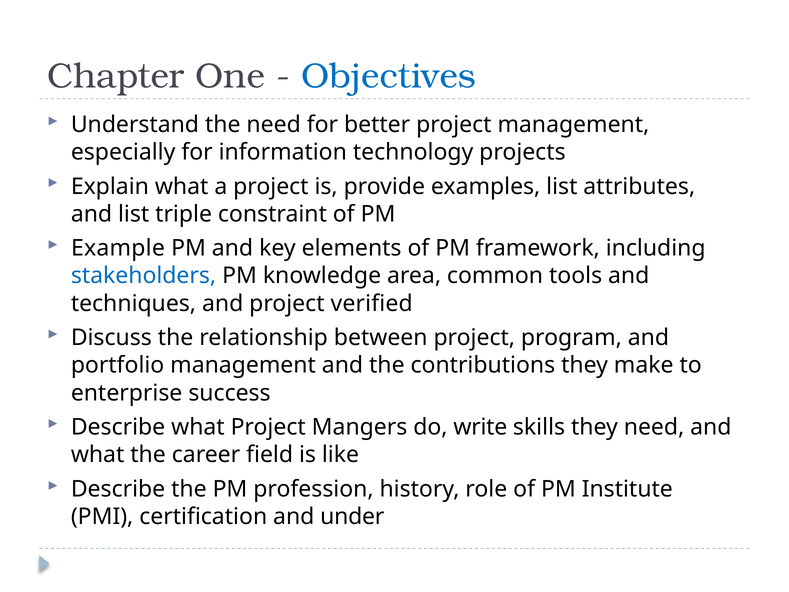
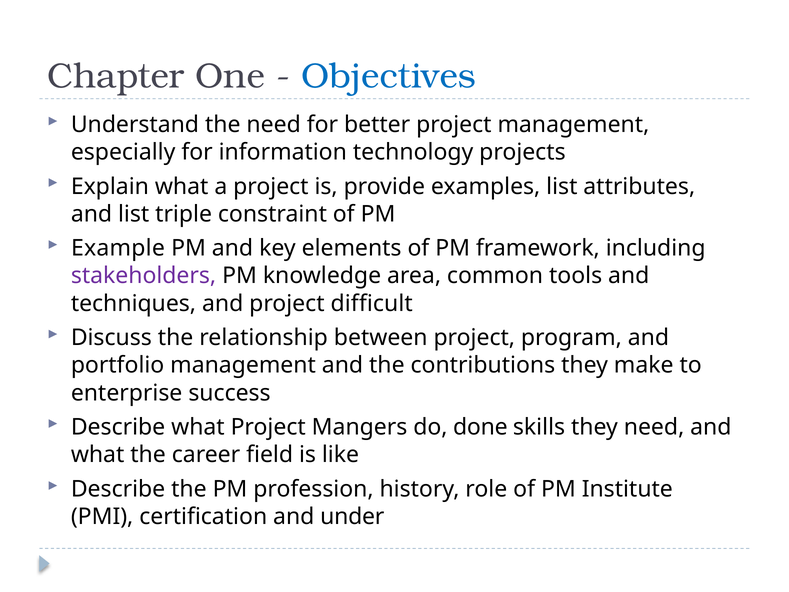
stakeholders colour: blue -> purple (144, 276)
verified: verified -> difficult (372, 303)
write: write -> done (480, 427)
